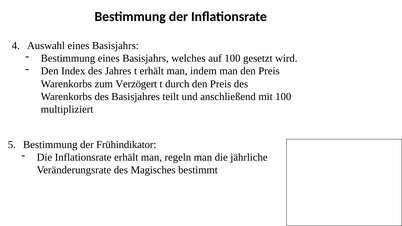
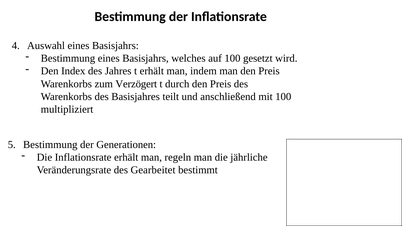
Frühindikator: Frühindikator -> Generationen (126, 145)
Magisches: Magisches -> Gearbeitet (153, 170)
